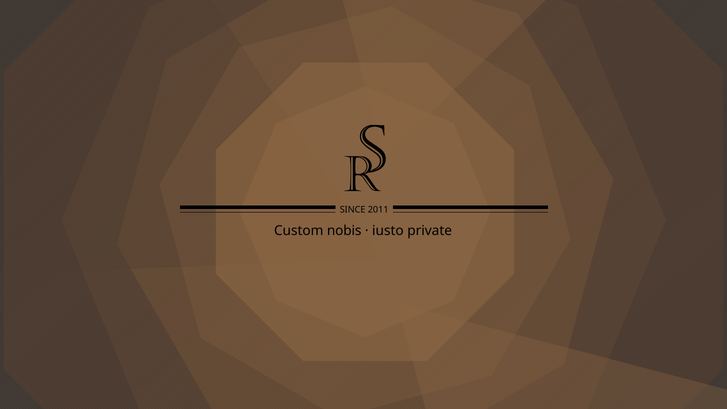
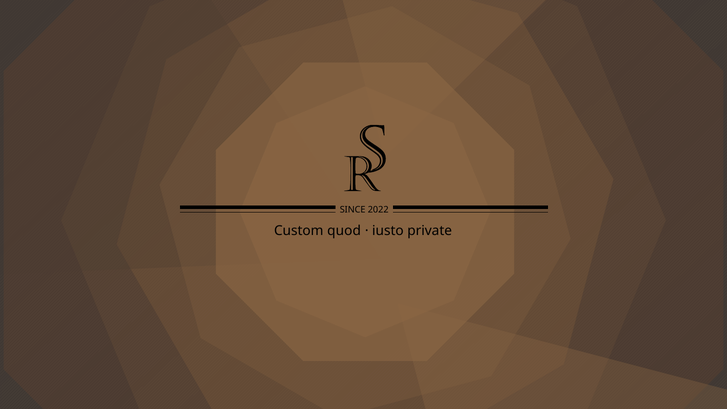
2011: 2011 -> 2022 (378, 210)
nobis: nobis -> quod (344, 231)
